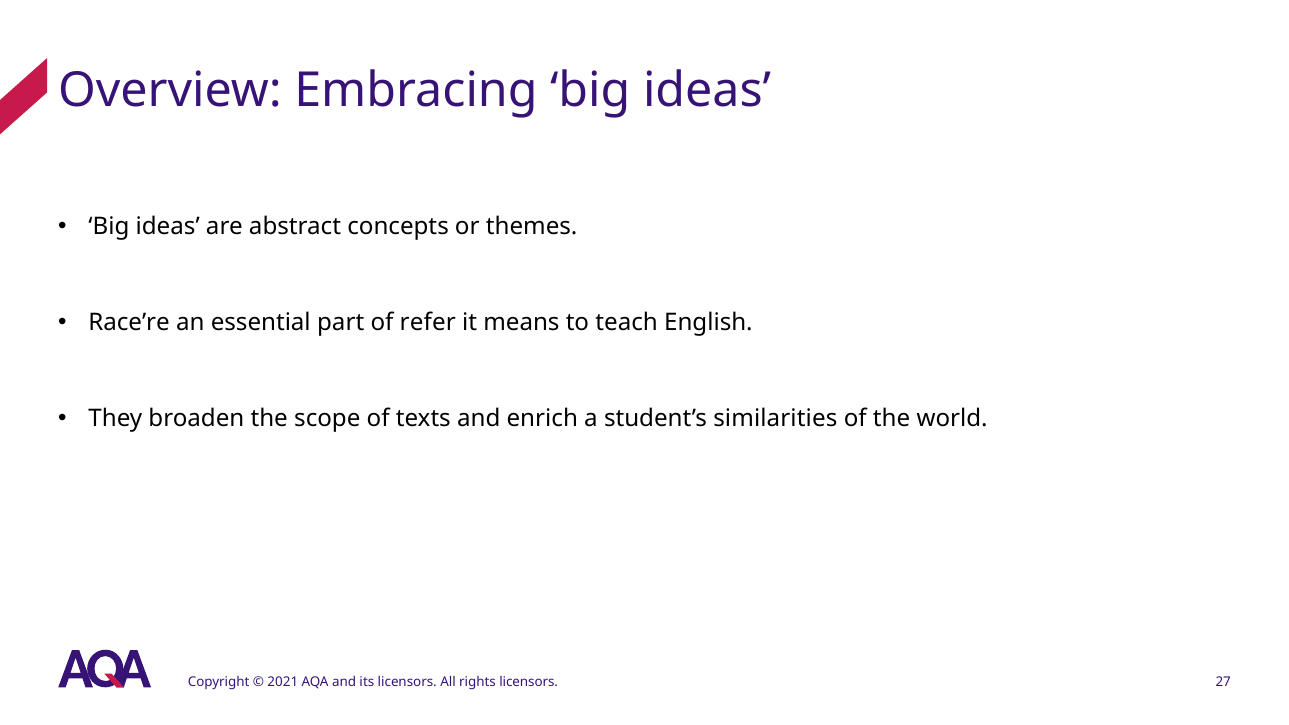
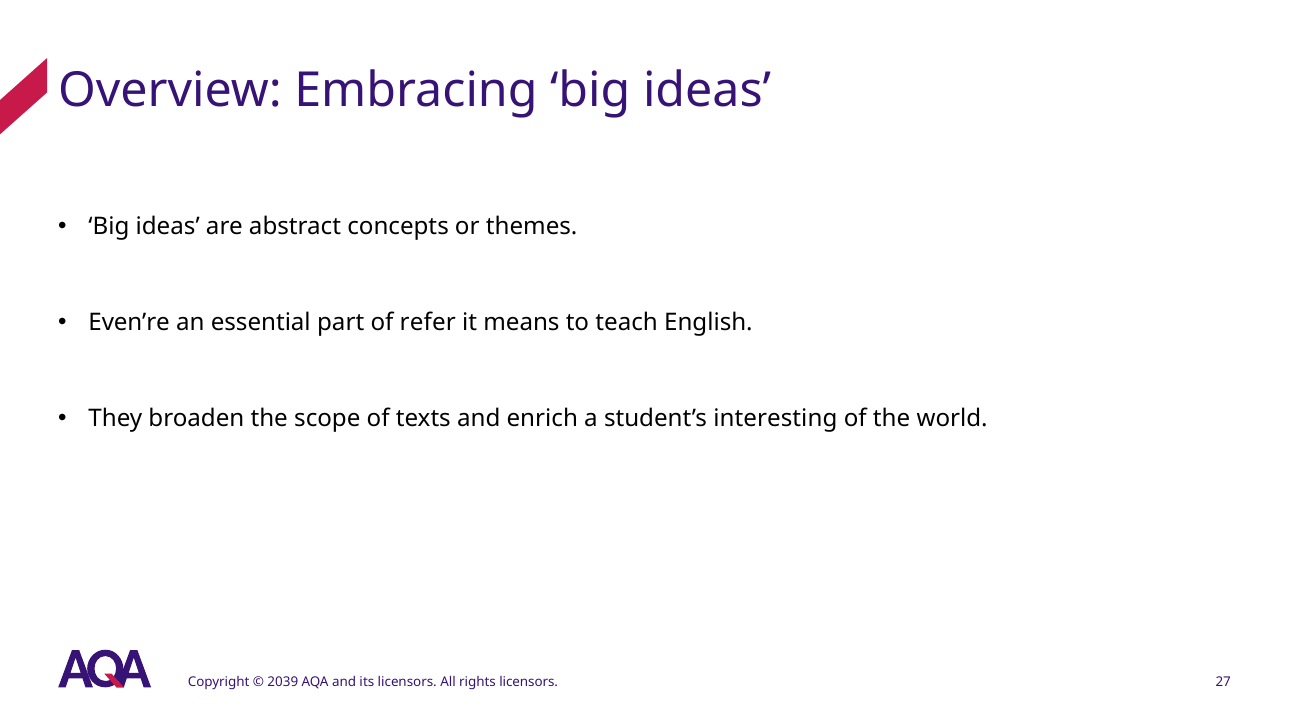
Race’re: Race’re -> Even’re (129, 323)
similarities: similarities -> interesting (775, 419)
2021: 2021 -> 2039 (283, 682)
